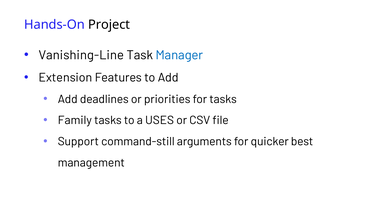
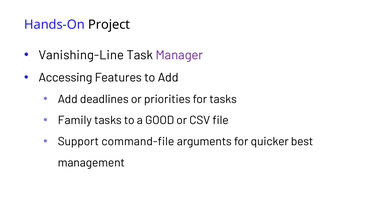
Manager colour: blue -> purple (179, 55)
Extension: Extension -> Accessing (66, 77)
USES: USES -> GOOD (160, 120)
command-still: command-still -> command-file (138, 141)
